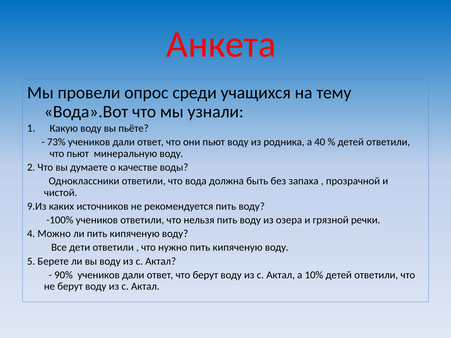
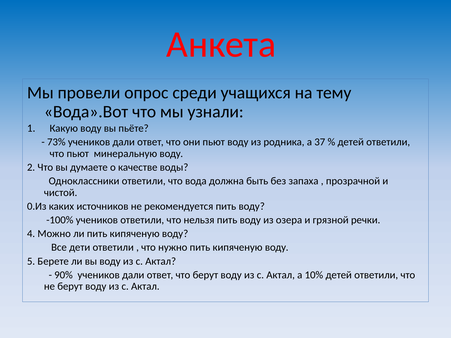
40: 40 -> 37 (320, 142)
9.Из: 9.Из -> 0.Из (37, 206)
